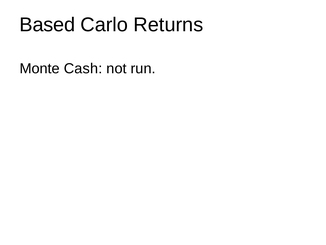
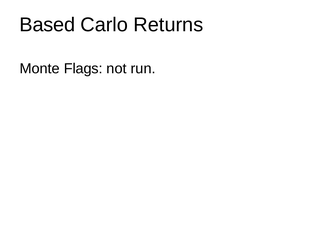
Cash: Cash -> Flags (83, 68)
